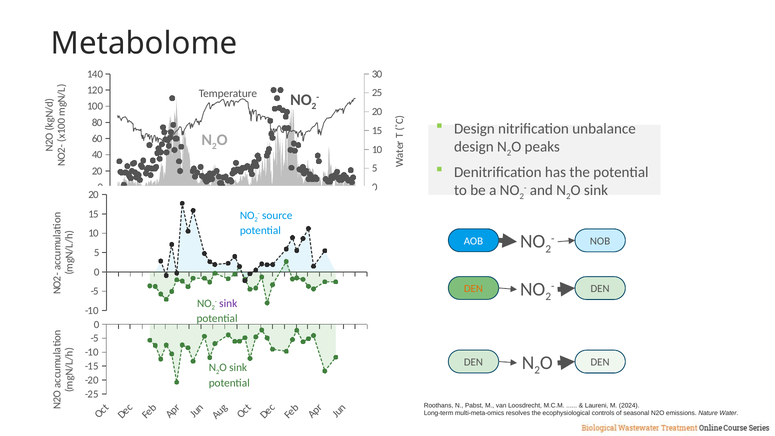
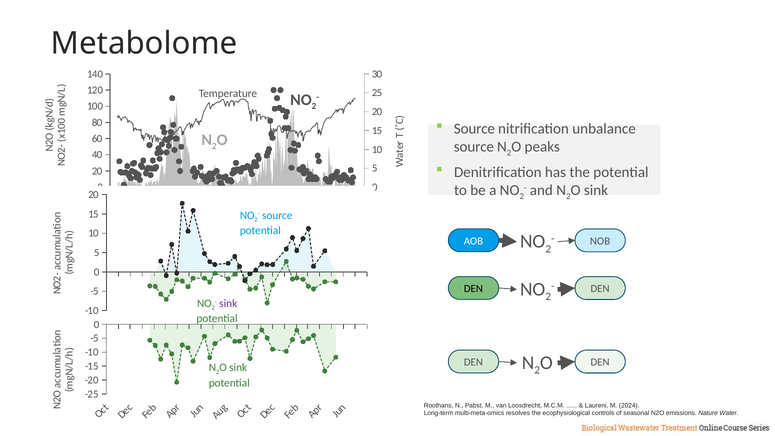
Design: Design -> Source (474, 129)
design: design -> source (474, 147)
DEN colour: orange -> black (473, 289)
